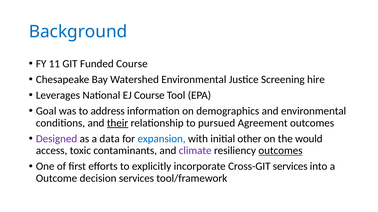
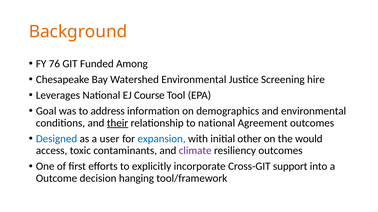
Background colour: blue -> orange (78, 32)
11: 11 -> 76 (54, 64)
Funded Course: Course -> Among (132, 64)
to pursued: pursued -> national (217, 123)
Designed colour: purple -> blue (57, 139)
data: data -> user (110, 139)
outcomes underline: present -> none (280, 151)
Cross-GIT services: services -> support (290, 167)
decision services: services -> hanging (136, 179)
